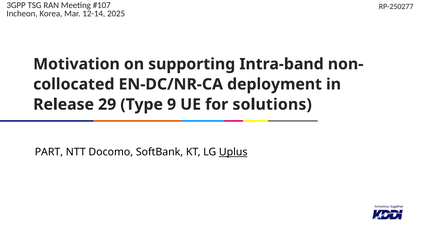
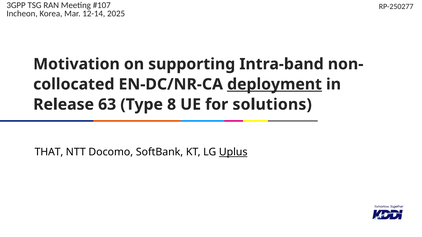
deployment underline: none -> present (275, 84)
29: 29 -> 63 (107, 105)
9: 9 -> 8 (172, 105)
PART: PART -> THAT (49, 152)
